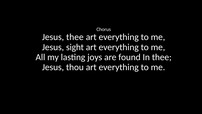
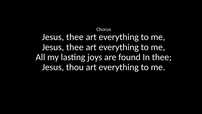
sight: sight -> thee (75, 47)
